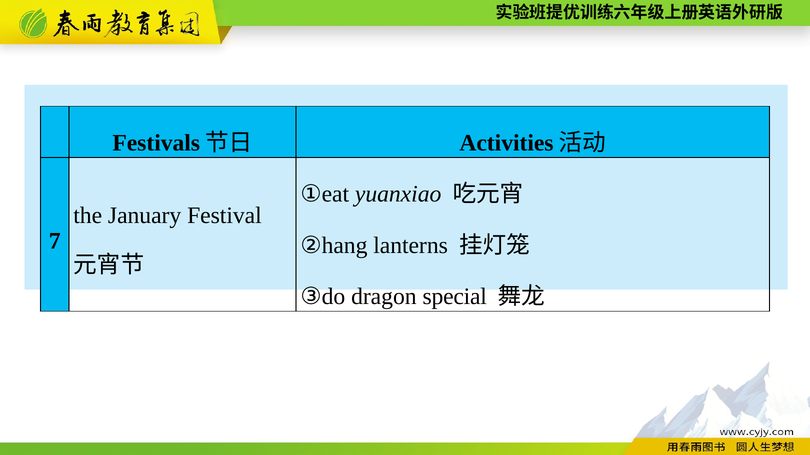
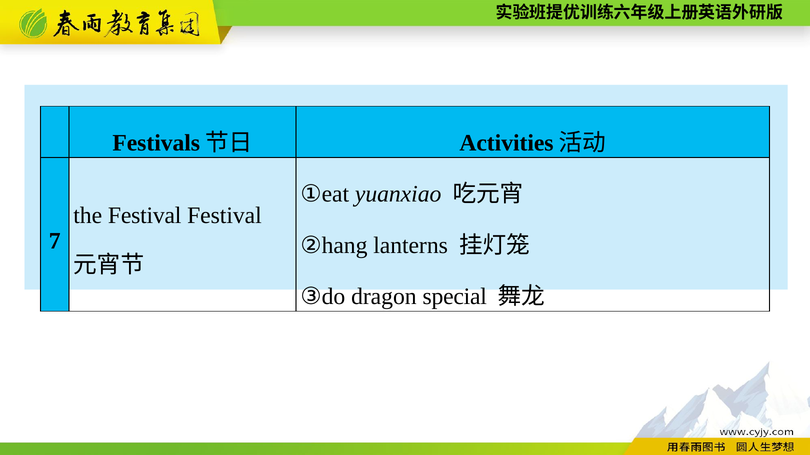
the January: January -> Festival (145, 216)
